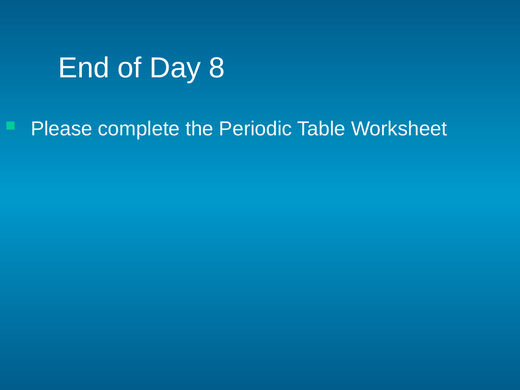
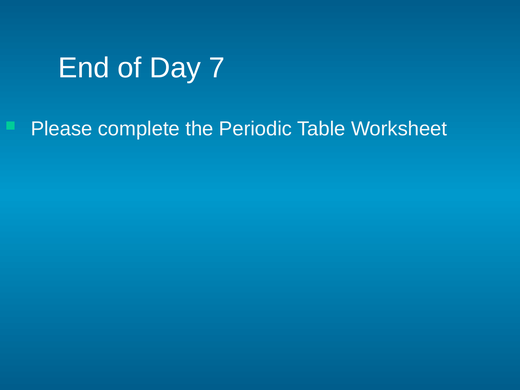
8: 8 -> 7 (217, 68)
